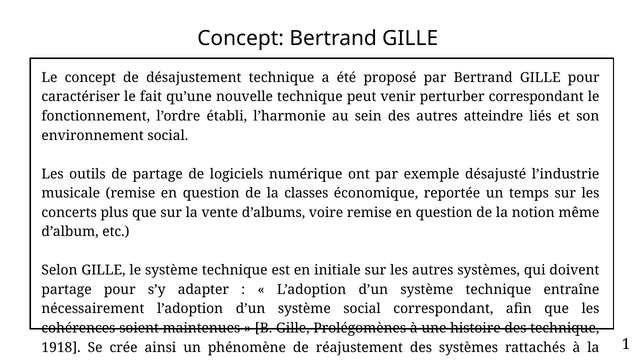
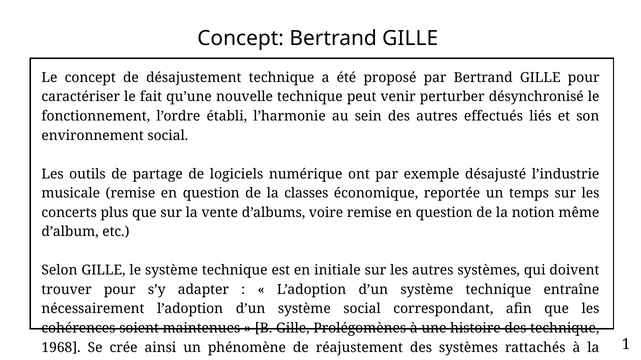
perturber correspondant: correspondant -> désynchronisé (536, 97)
atteindre: atteindre -> effectués (493, 116)
partage: partage -> trouver (67, 290)
1918: 1918 -> 1968 (61, 348)
